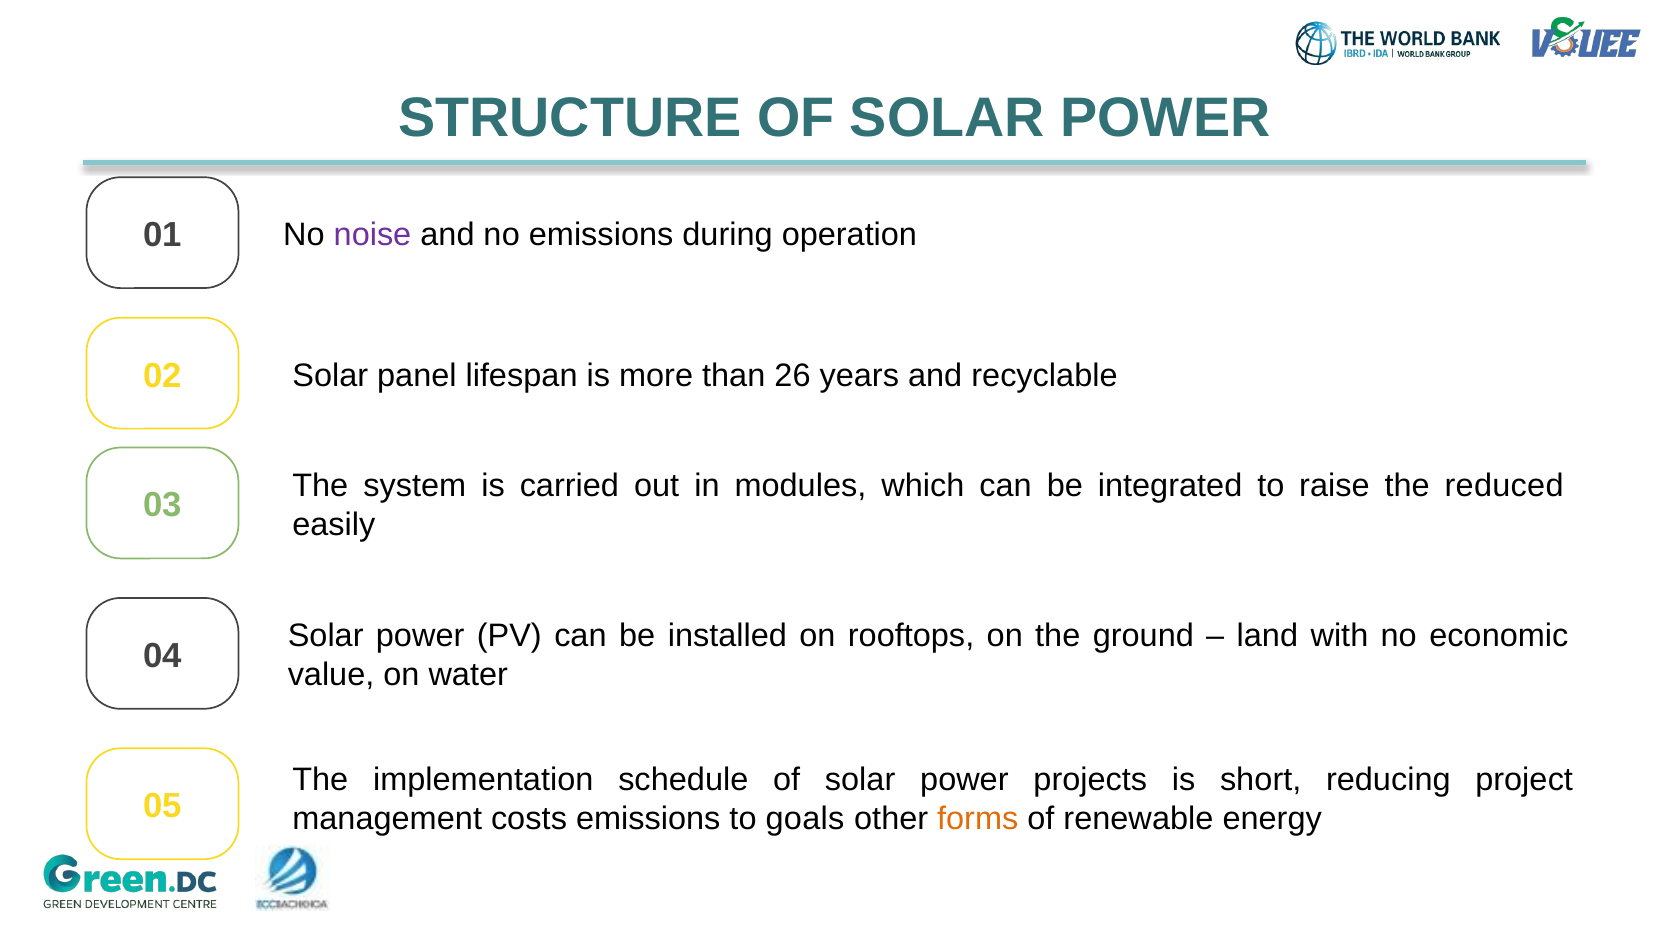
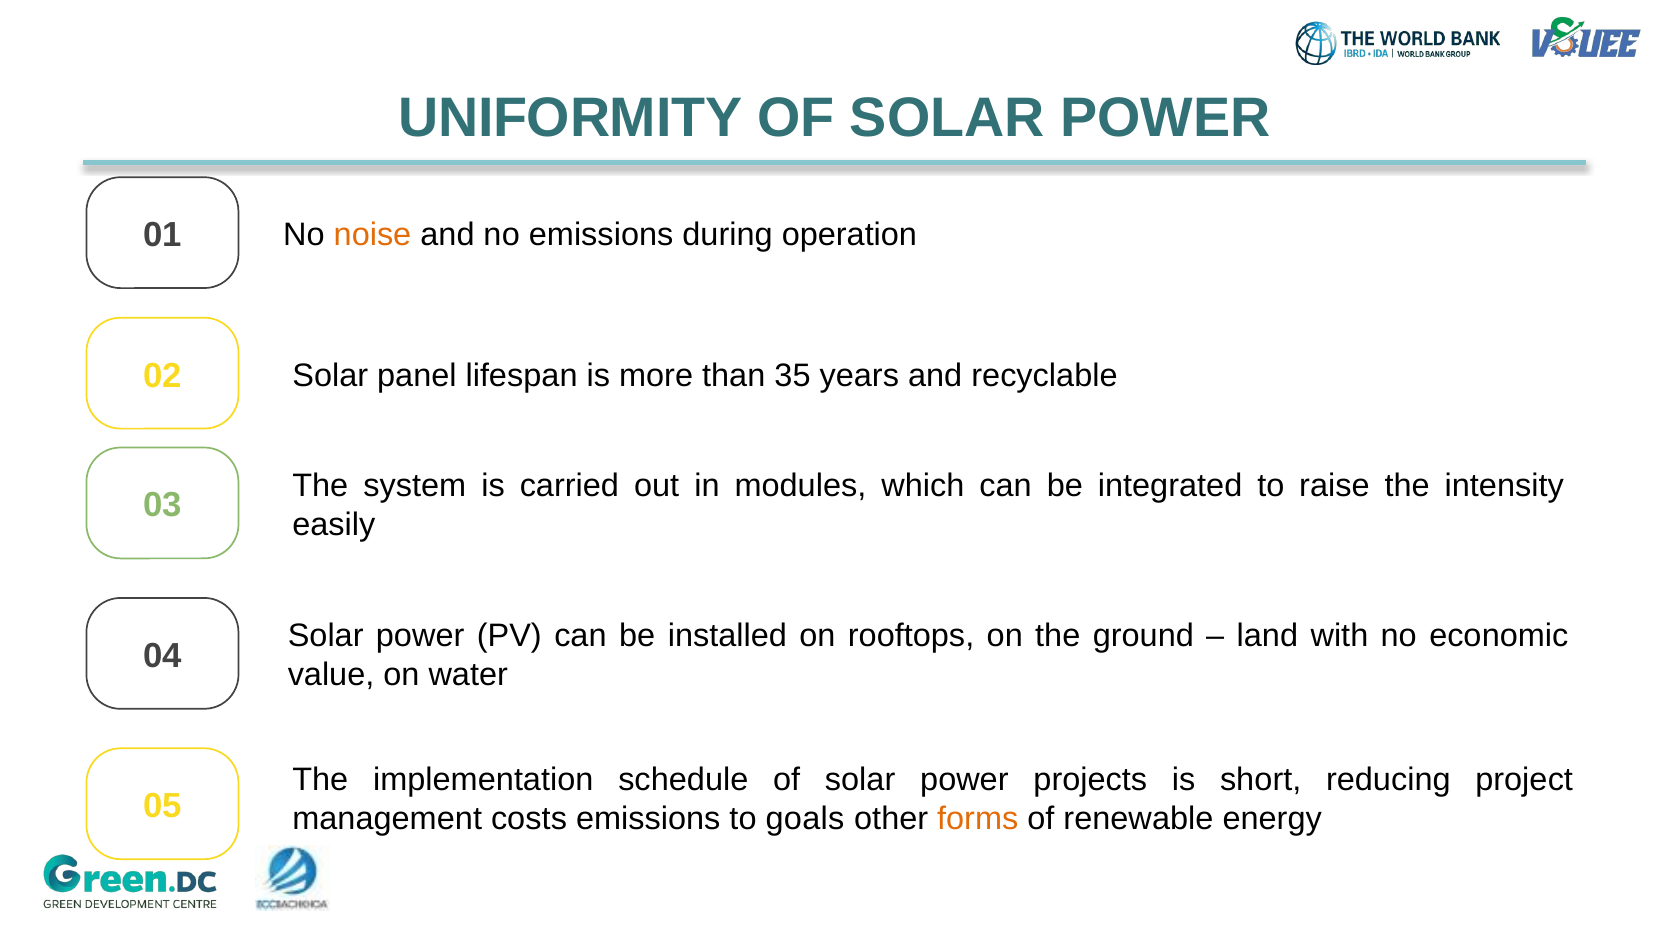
STRUCTURE: STRUCTURE -> UNIFORMITY (570, 118)
noise colour: purple -> orange (373, 235)
26: 26 -> 35 (793, 375)
reduced: reduced -> intensity (1504, 486)
